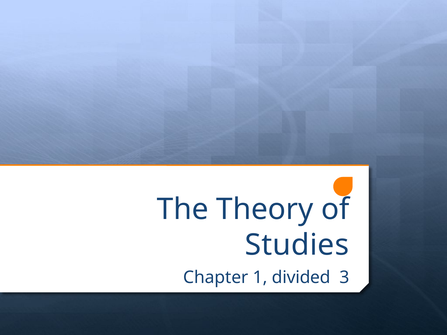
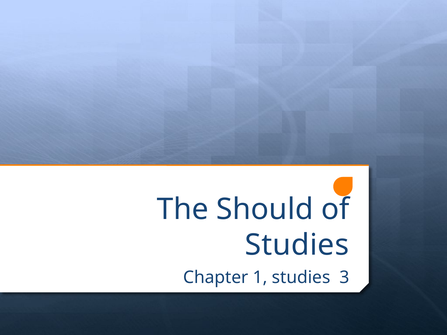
Theory: Theory -> Should (265, 209)
1 divided: divided -> studies (301, 278)
